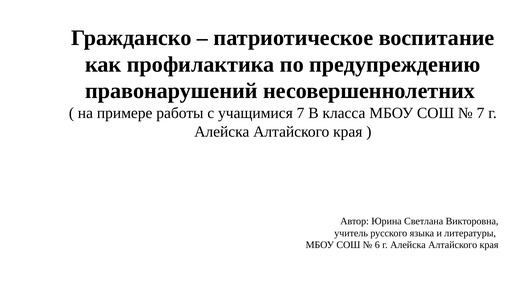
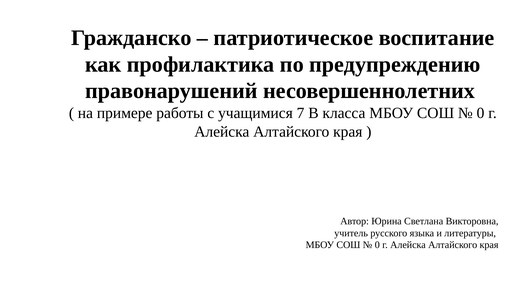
7: 7 -> 0 (481, 113)
6: 6 -> 0 (377, 245)
